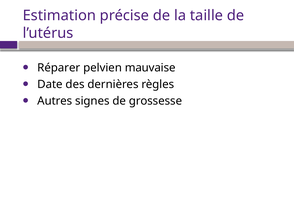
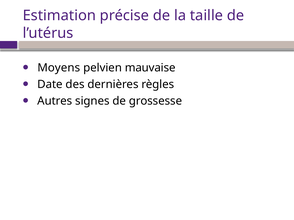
Réparer: Réparer -> Moyens (59, 68)
